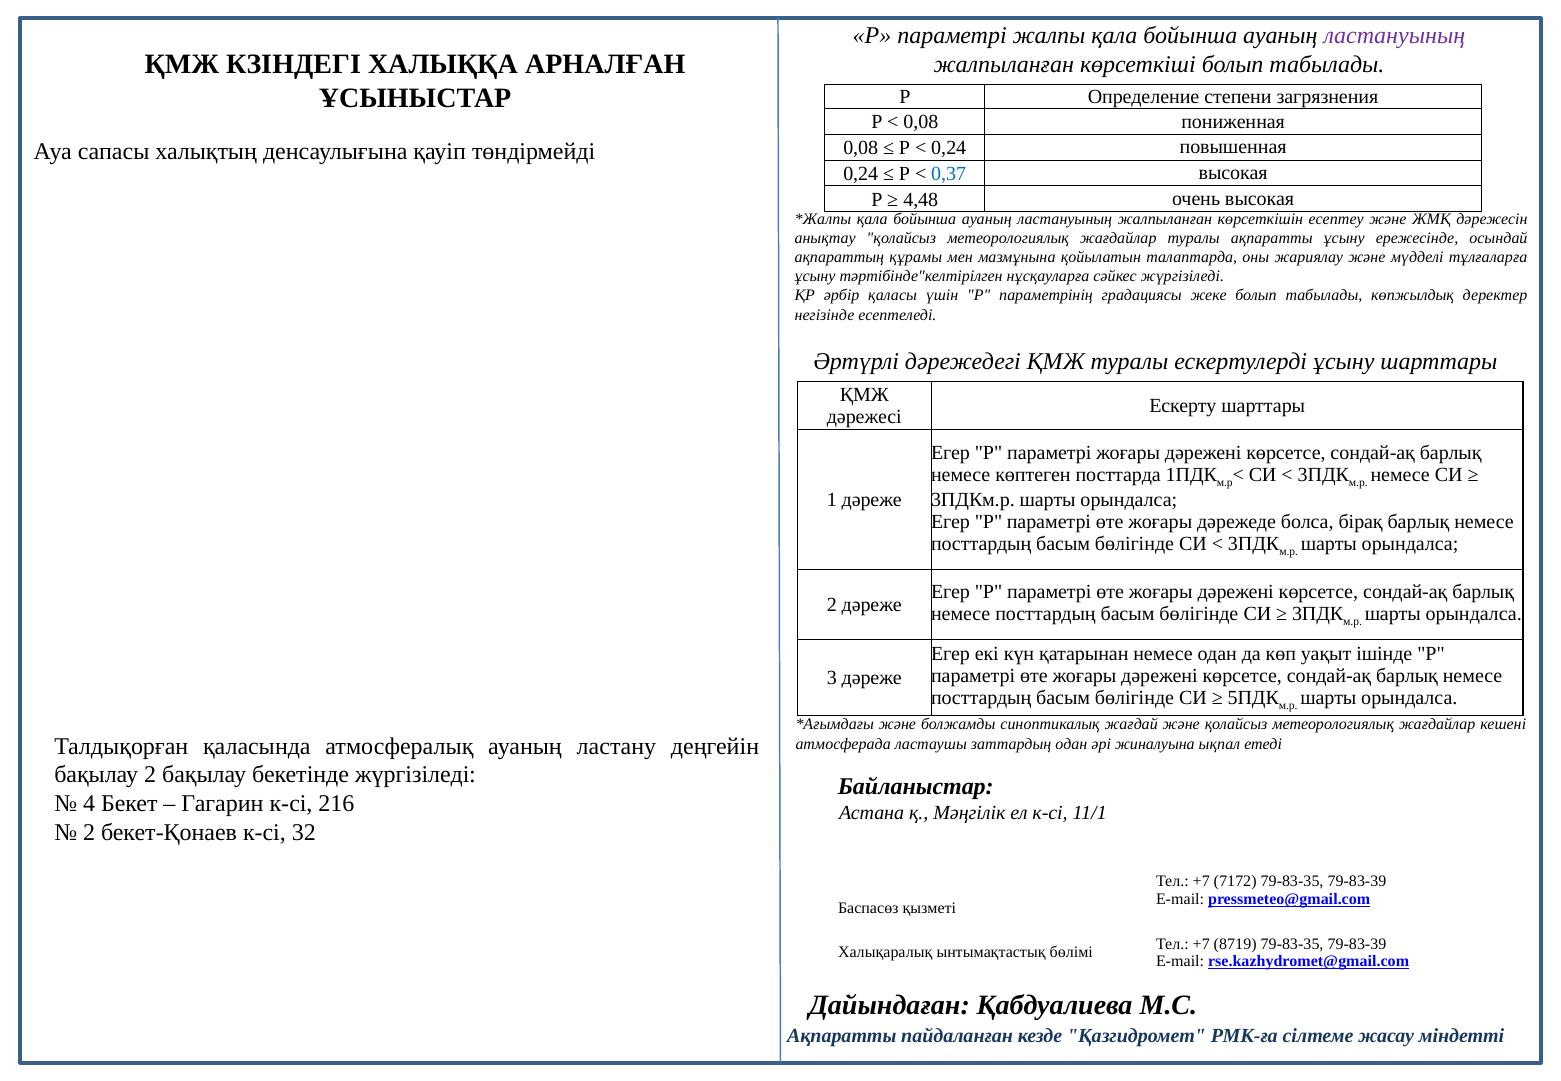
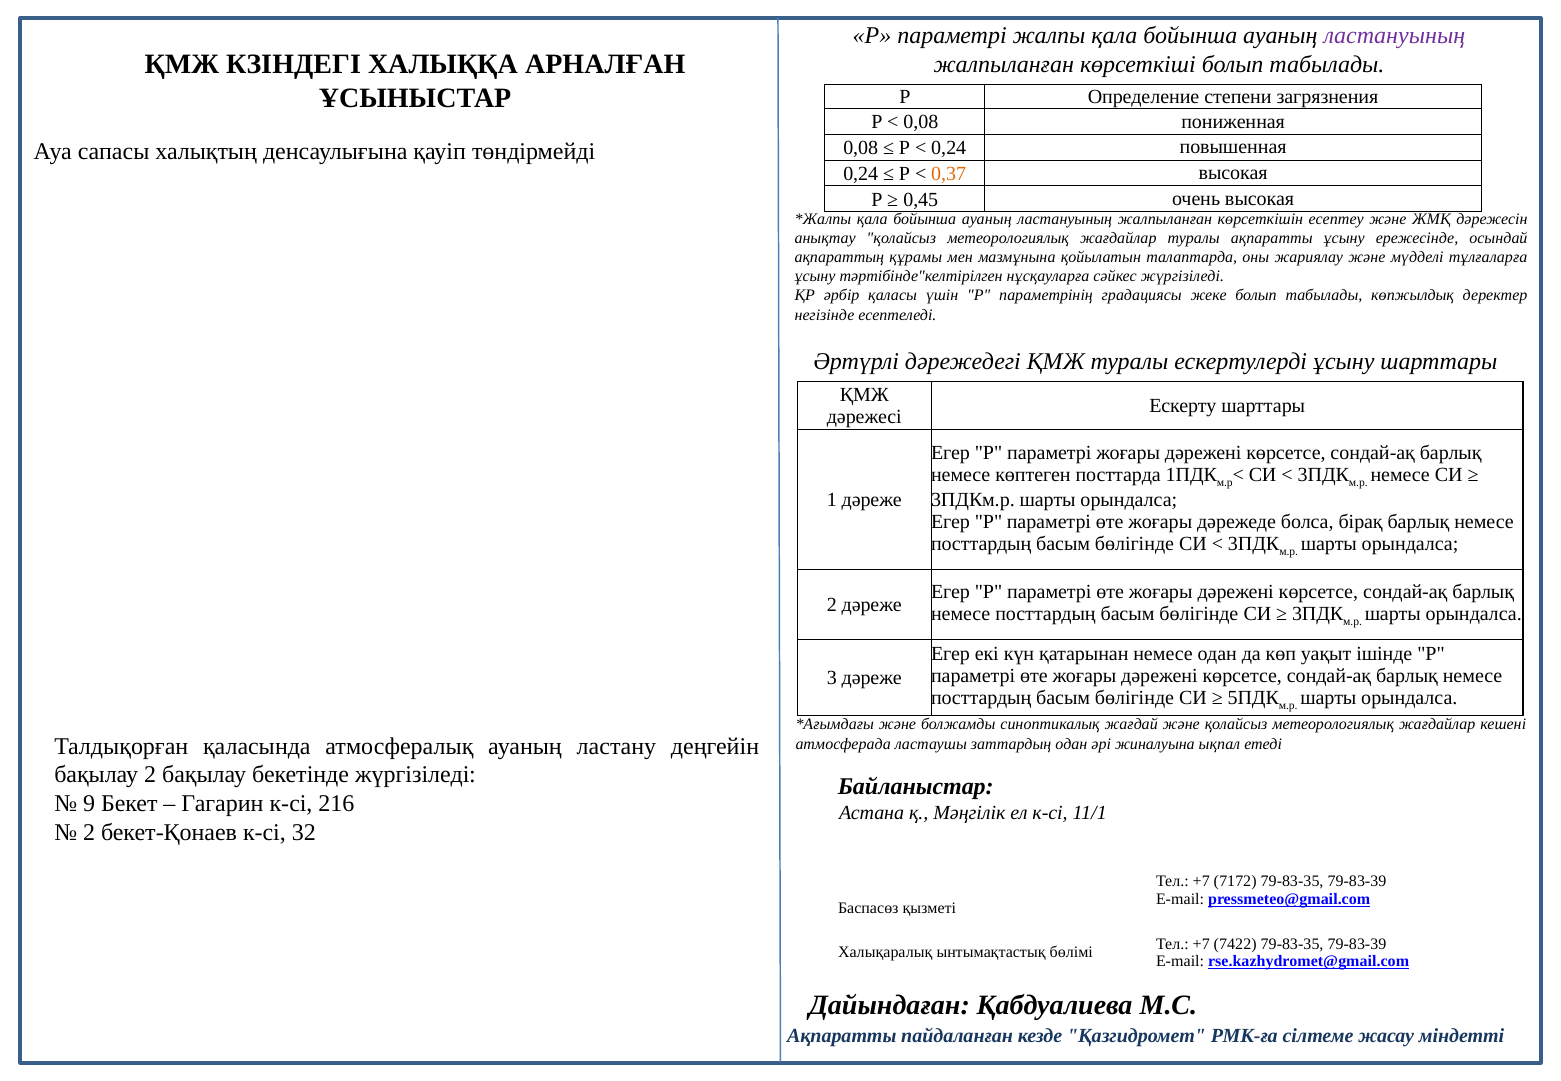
0,37 colour: blue -> orange (949, 174)
4,48: 4,48 -> 0,45 (921, 199)
4: 4 -> 9 (89, 804)
8719: 8719 -> 7422 (1235, 943)
